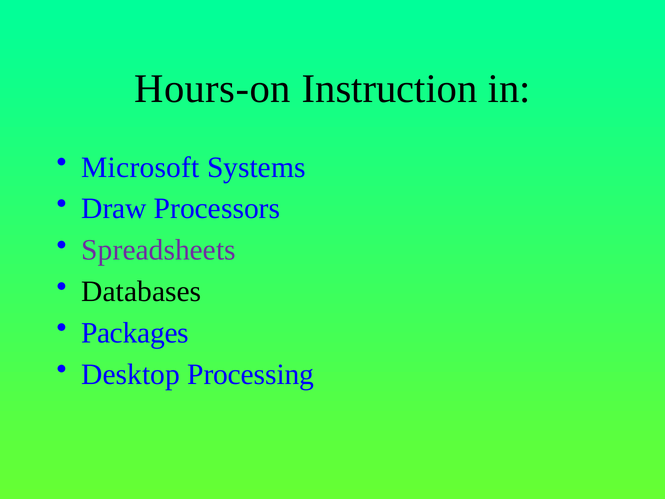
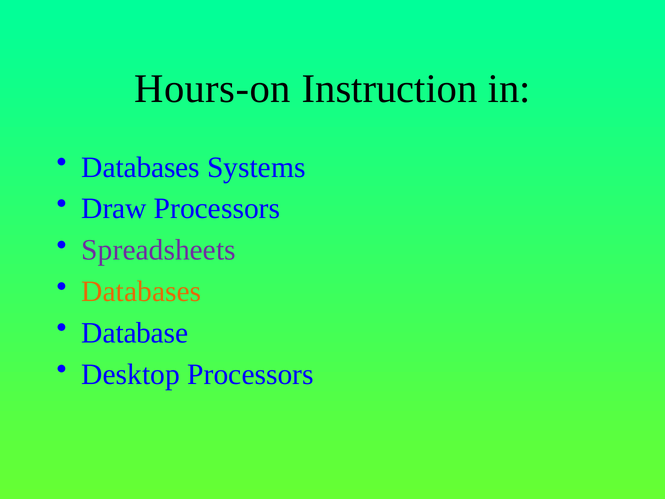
Microsoft: Microsoft -> Databases (141, 167)
Databases colour: black -> orange (141, 291)
Packages: Packages -> Database (135, 333)
Desktop Processing: Processing -> Processors (251, 374)
